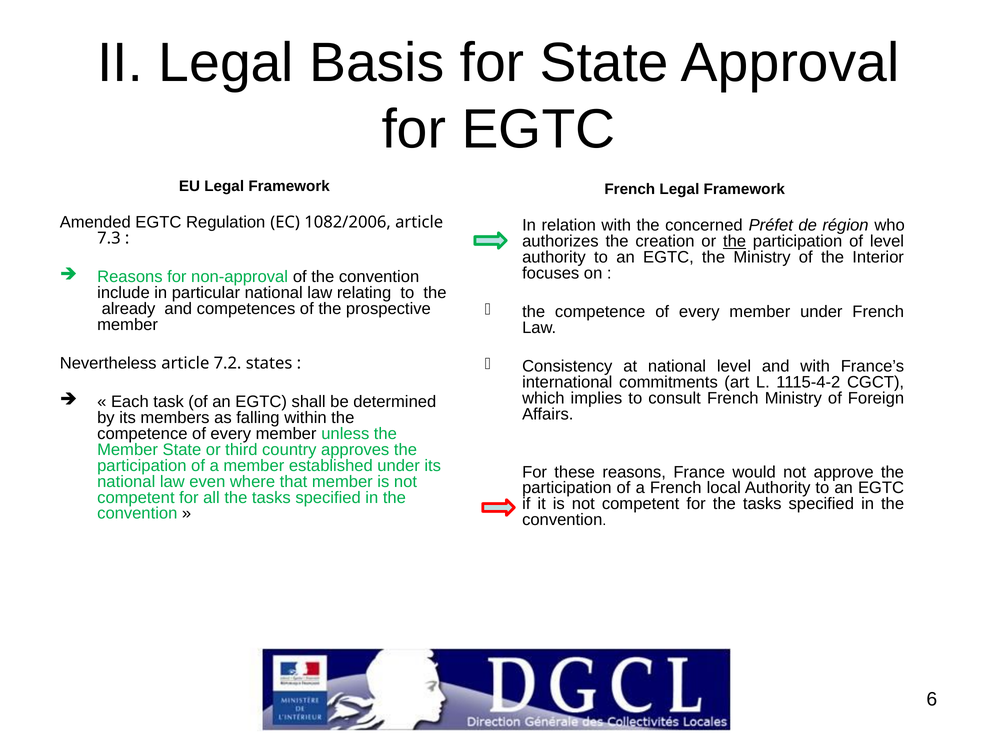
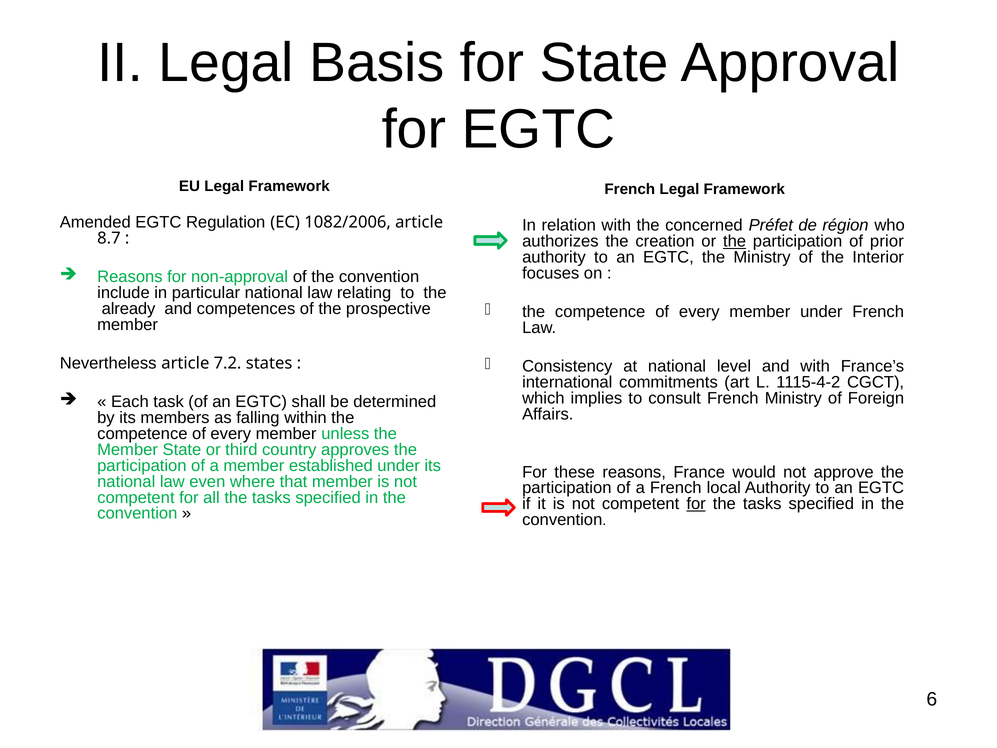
7.3: 7.3 -> 8.7 (109, 238)
of level: level -> prior (887, 241)
for underline: none -> present (696, 504)
